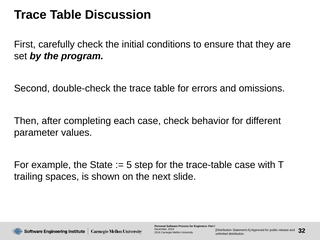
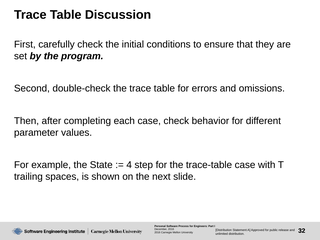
5: 5 -> 4 (129, 165)
